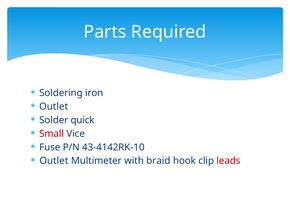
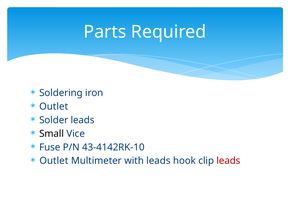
Solder quick: quick -> leads (83, 120)
Small colour: red -> black (52, 133)
with braid: braid -> leads (158, 160)
